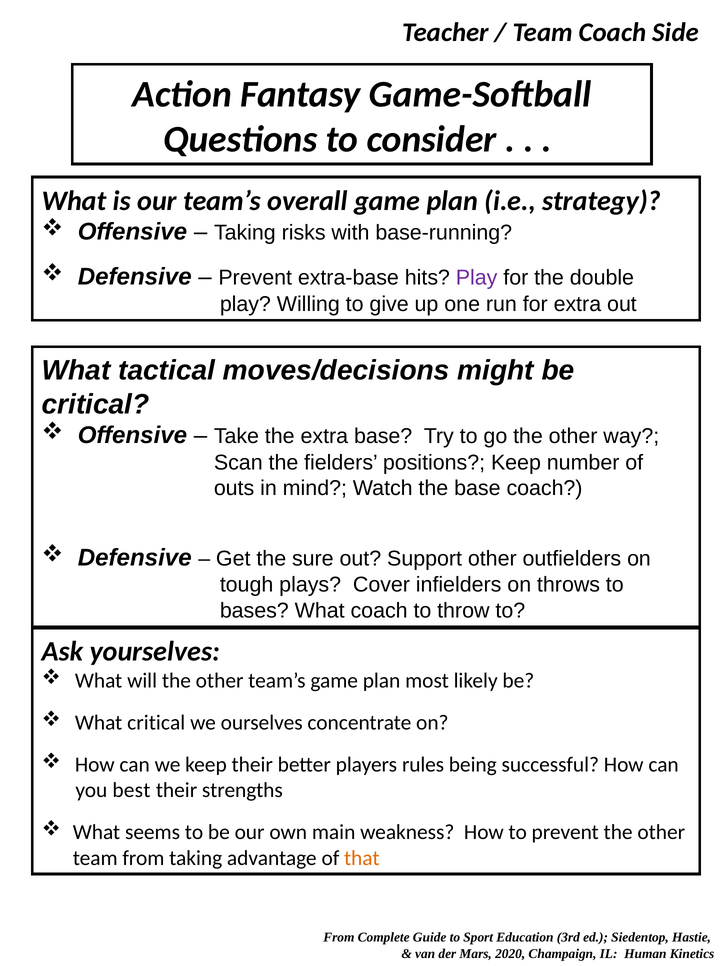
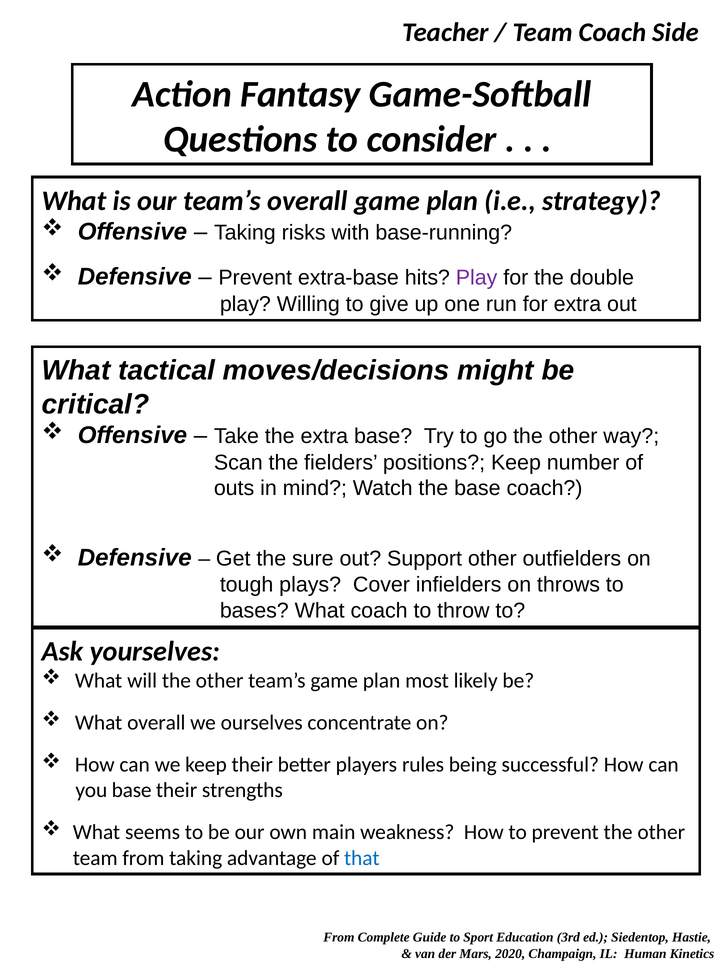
What critical: critical -> overall (156, 722)
you best: best -> base (132, 790)
that colour: orange -> blue (362, 857)
